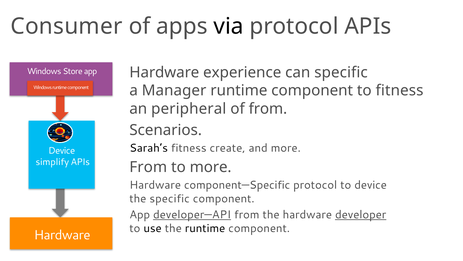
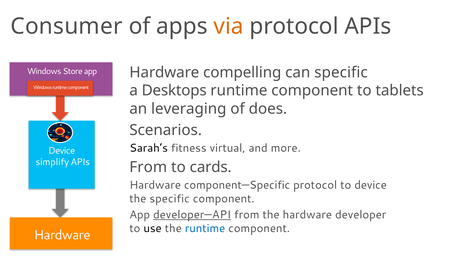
via colour: black -> orange (229, 26)
experience: experience -> compelling (242, 72)
Manager: Manager -> Desktops (174, 90)
to fitness: fitness -> tablets (400, 90)
peripheral: peripheral -> leveraging (189, 109)
of from: from -> does (268, 109)
create: create -> virtual (228, 148)
to more: more -> cards (211, 167)
developer underline: present -> none (361, 214)
runtime colour: black -> blue (205, 228)
